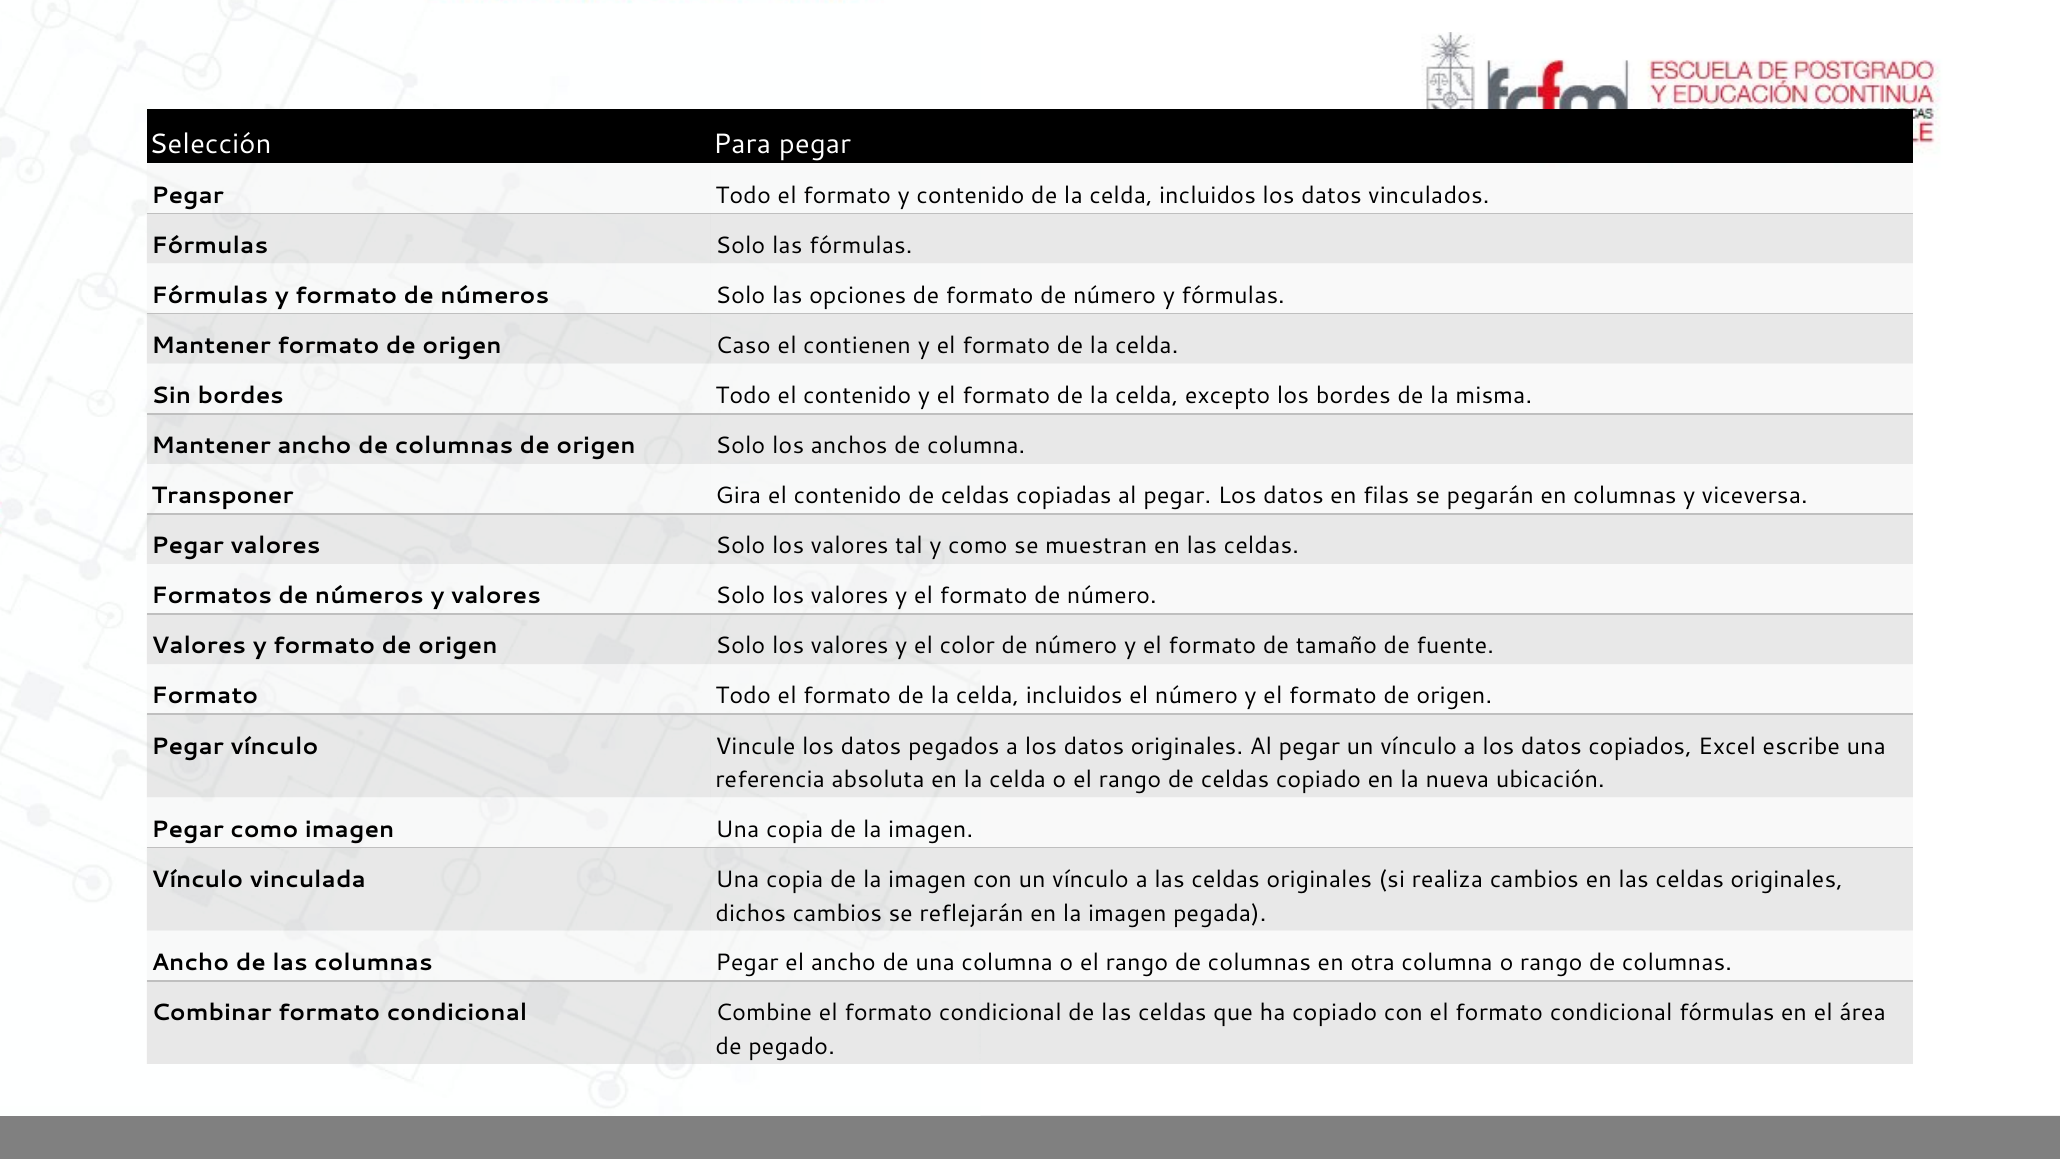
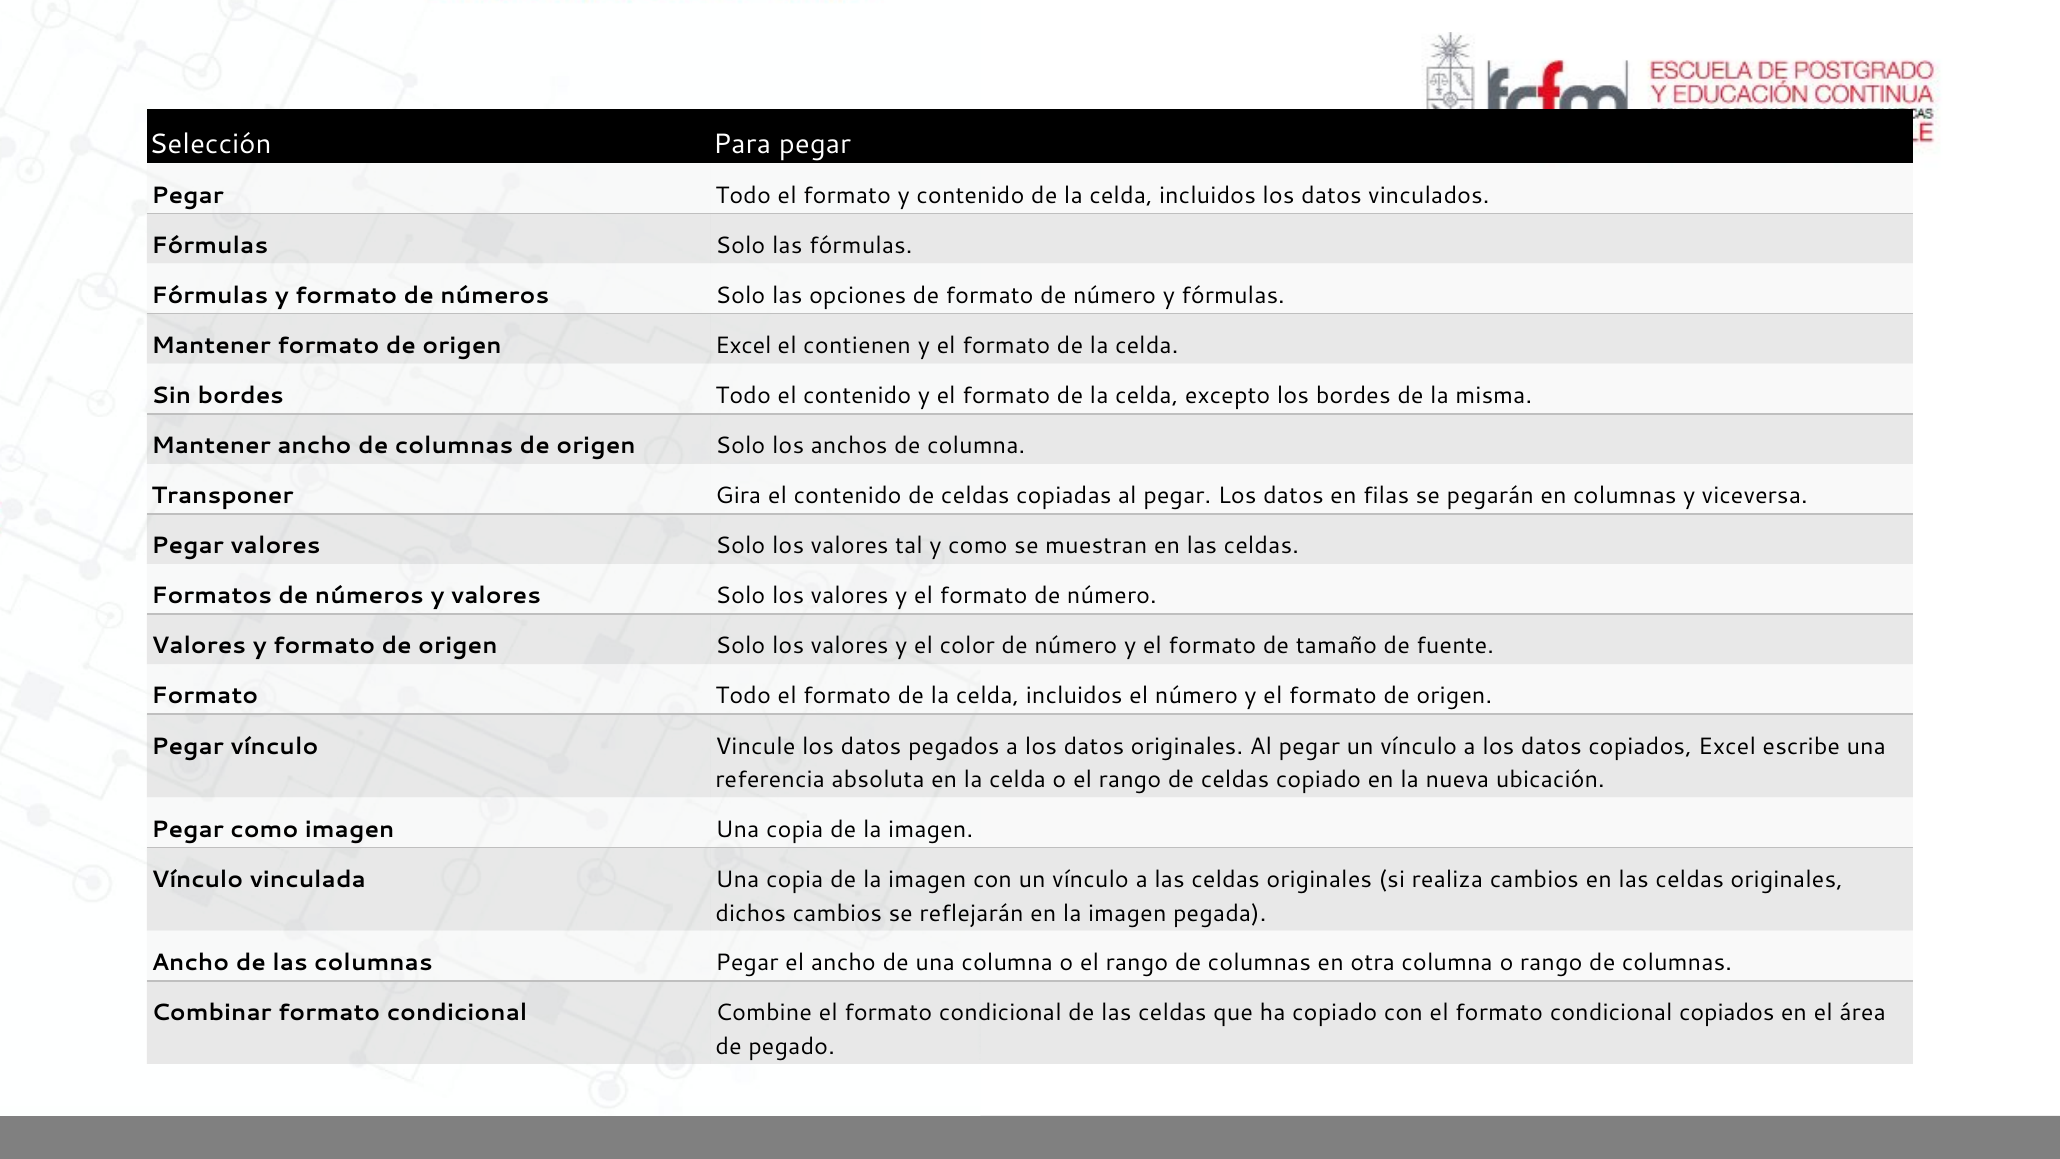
origen Caso: Caso -> Excel (743, 346)
condicional fórmulas: fórmulas -> copiados (1727, 1013)
